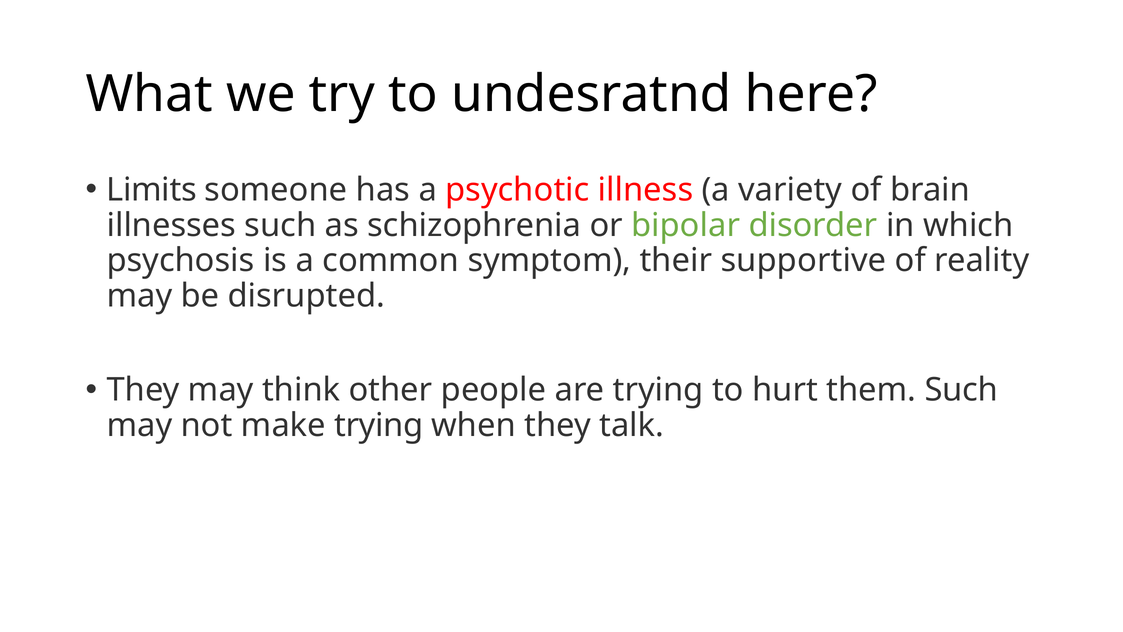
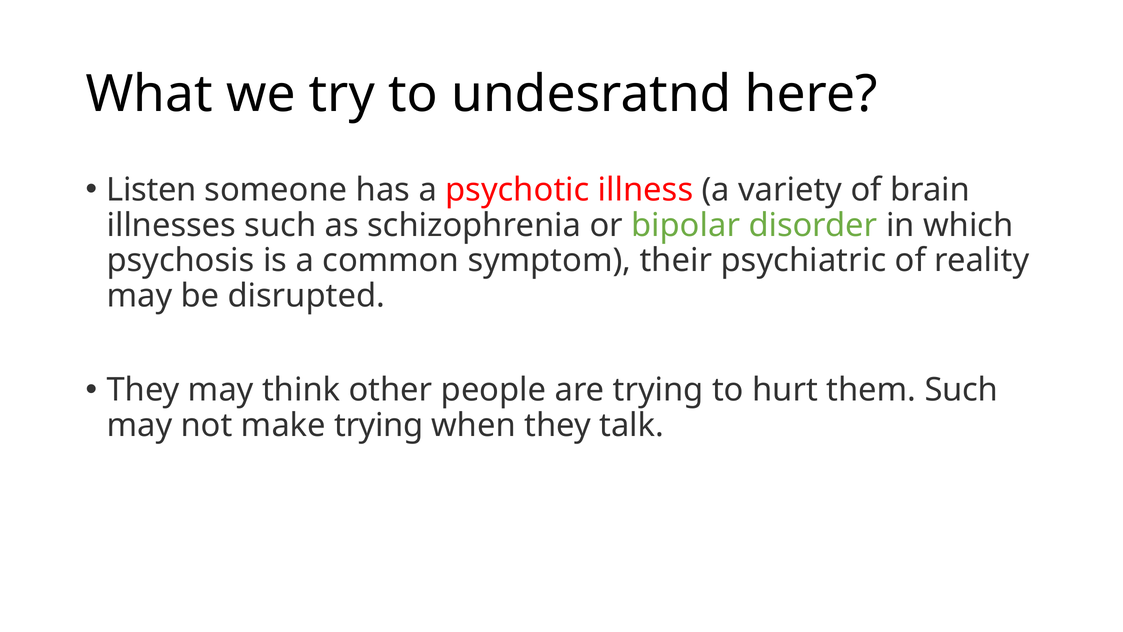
Limits: Limits -> Listen (151, 190)
supportive: supportive -> psychiatric (803, 260)
